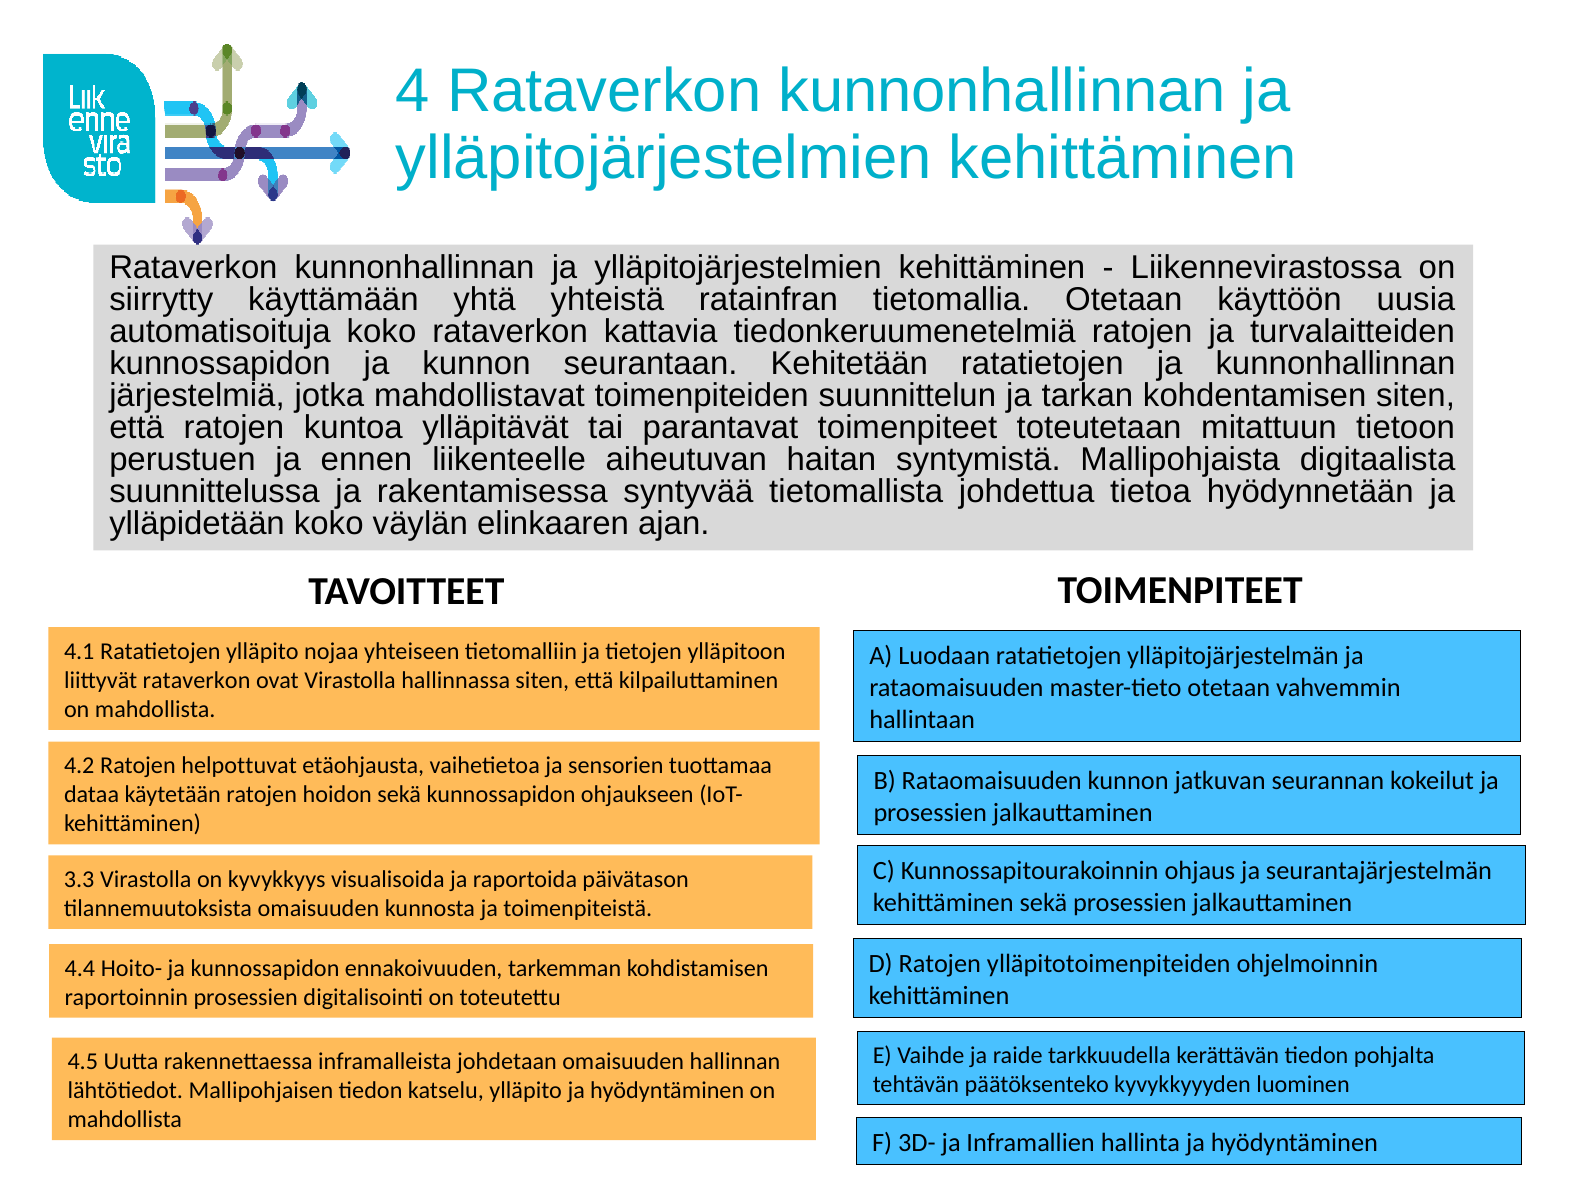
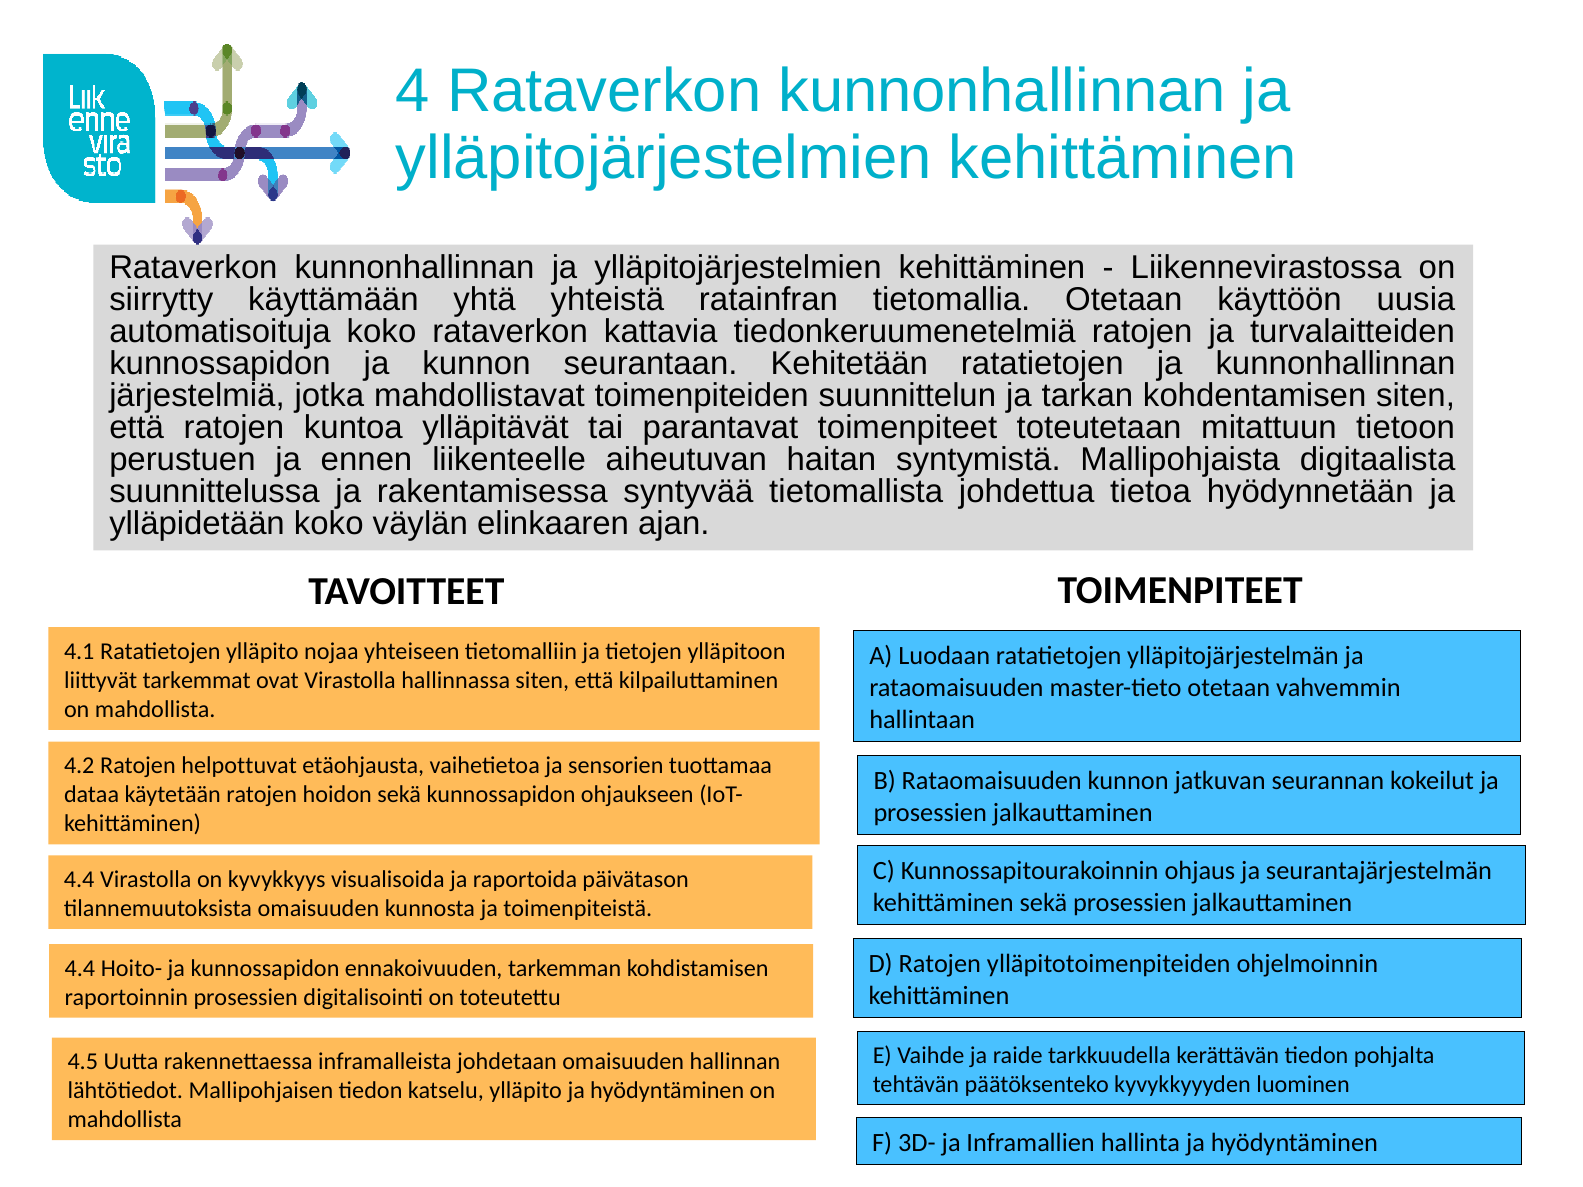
liittyvät rataverkon: rataverkon -> tarkemmat (197, 680)
3.3: 3.3 -> 4.4 (79, 880)
